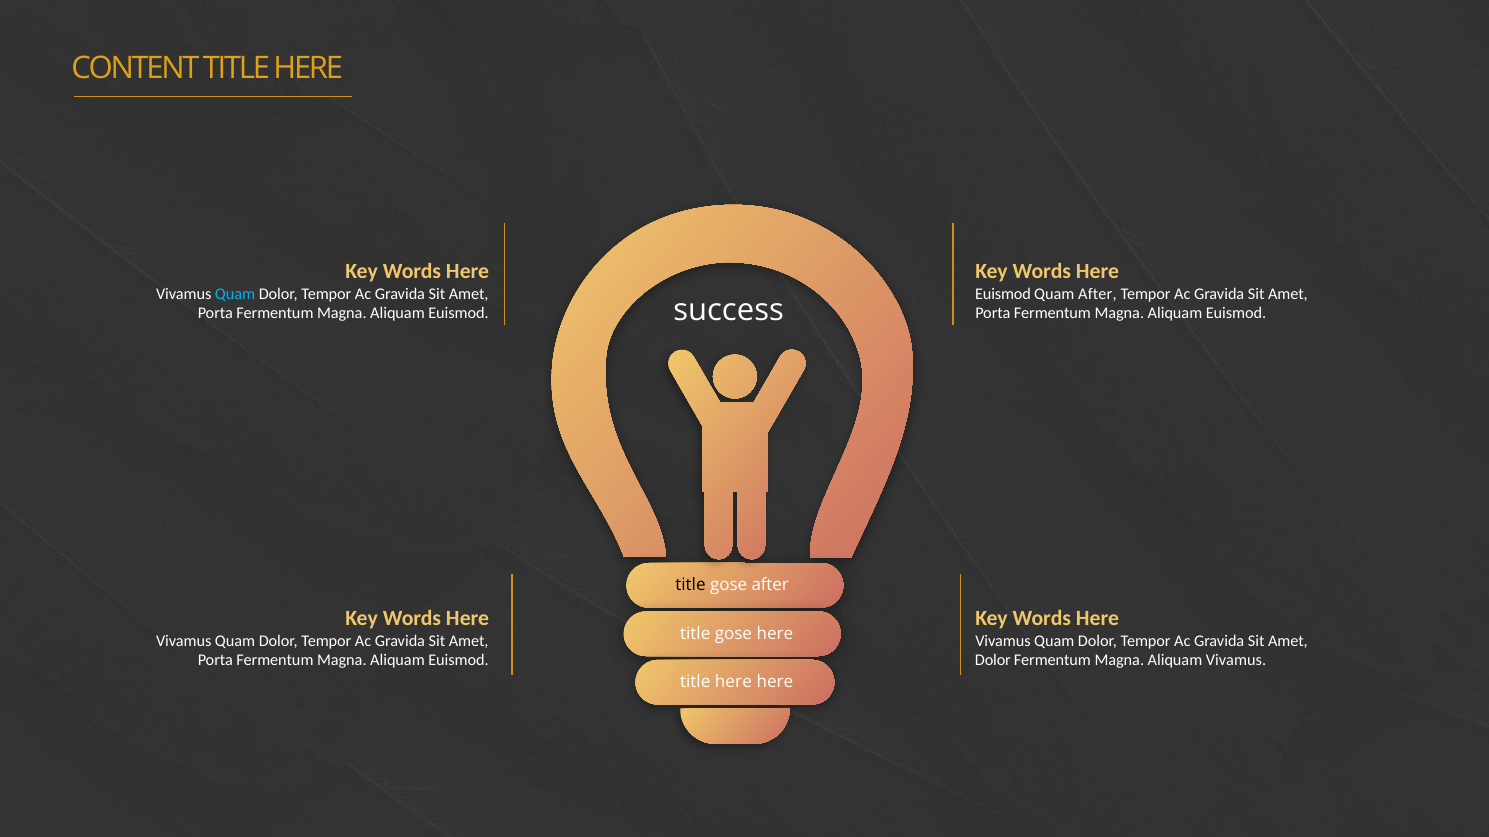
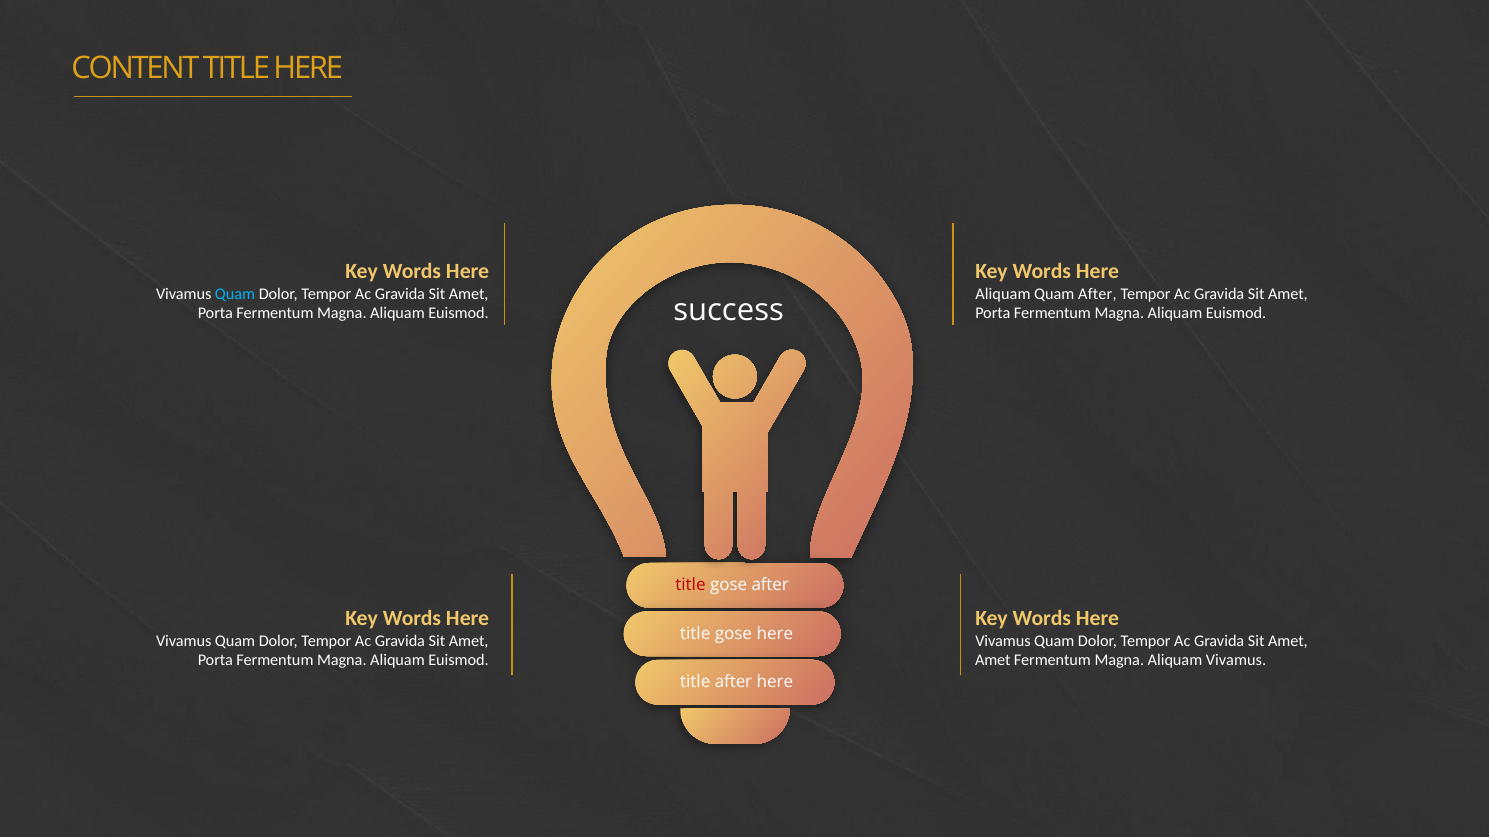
Euismod: Euismod -> Aliquam (1003, 294)
title colour: black -> red (690, 585)
Dolor: Dolor -> Amet (993, 661)
here: here -> after (734, 682)
